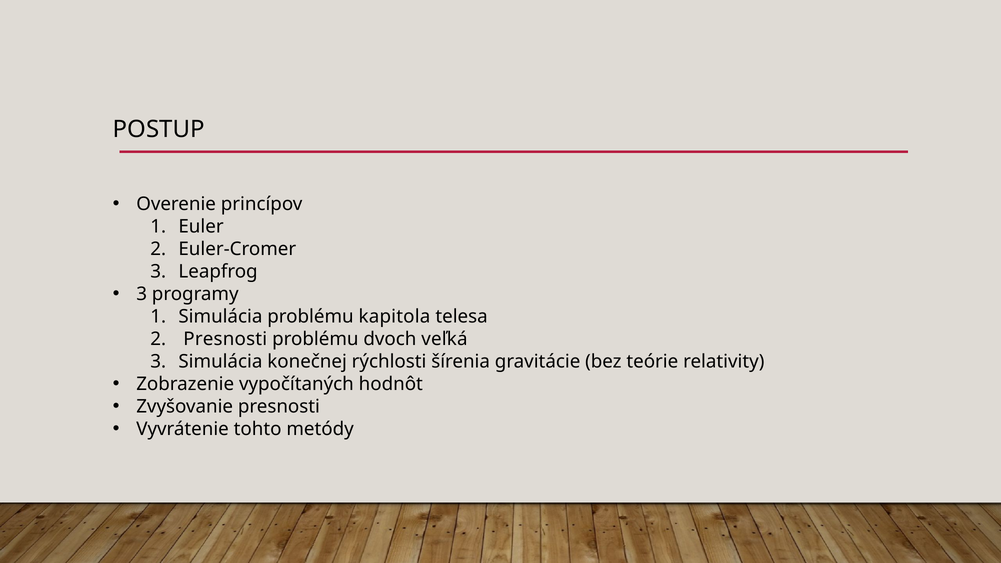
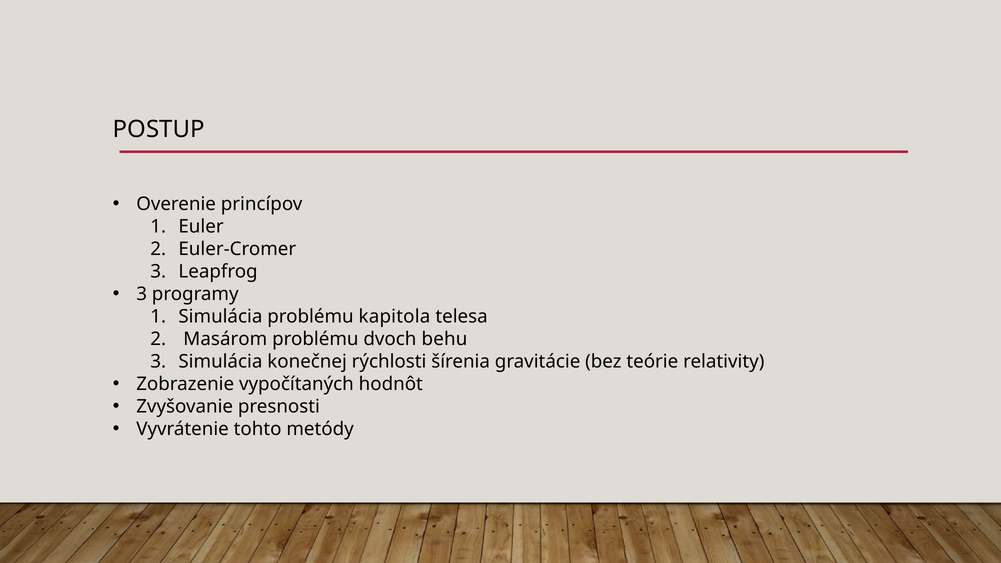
Presnosti: Presnosti -> Masárom (225, 339)
veľká: veľká -> behu (444, 339)
